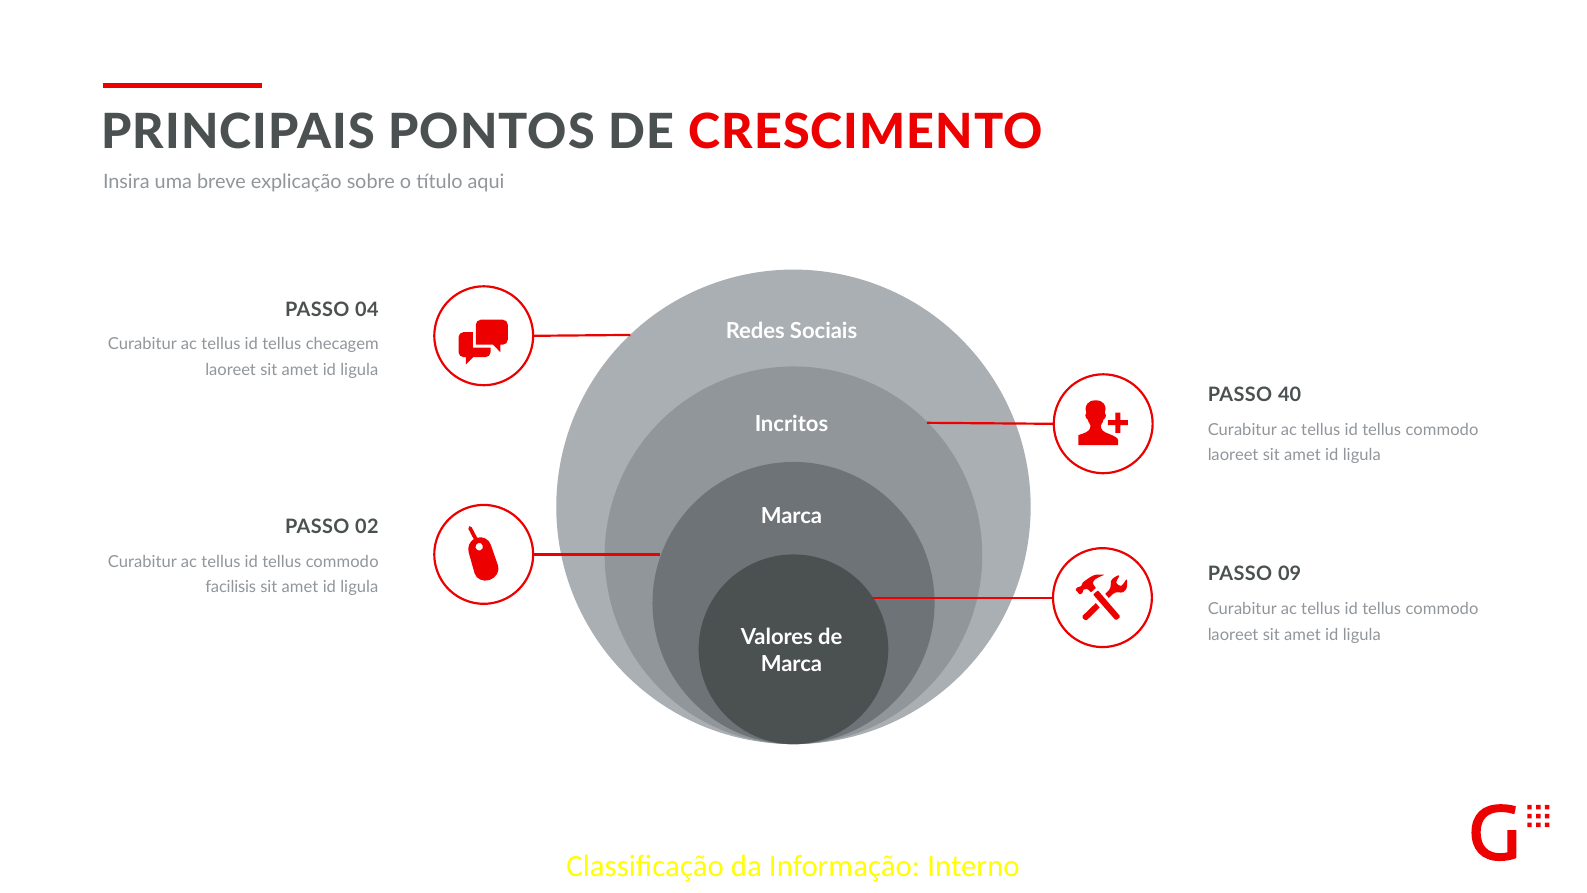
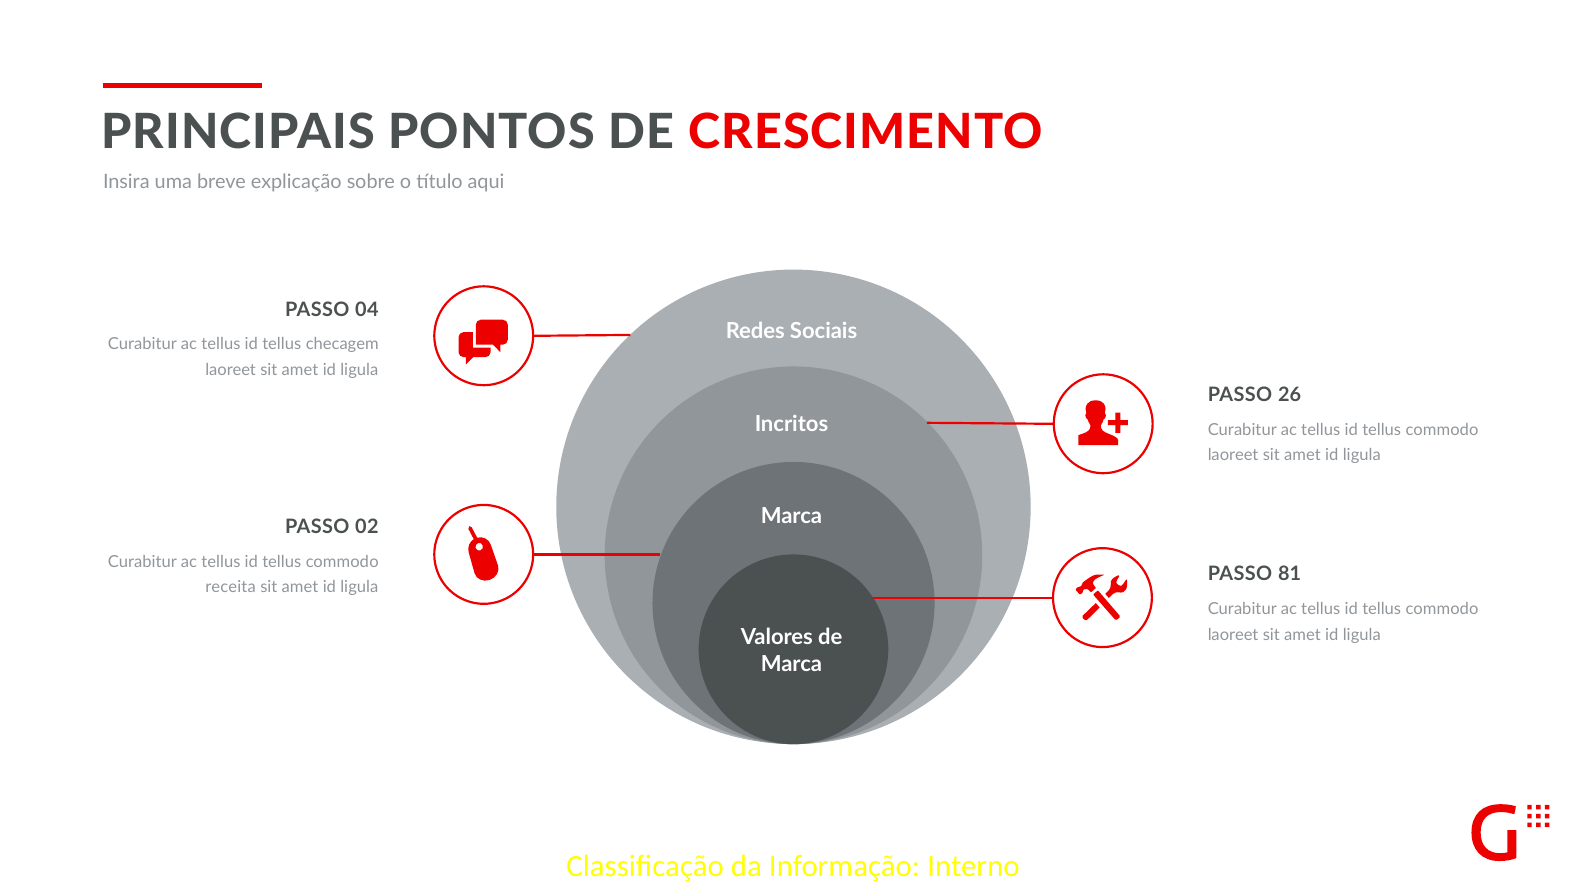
40: 40 -> 26 (1290, 395)
09: 09 -> 81 (1290, 574)
facilisis: facilisis -> receita (231, 587)
